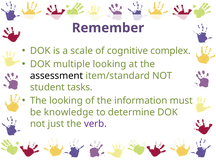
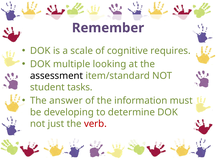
complex: complex -> requires (171, 51)
The looking: looking -> answer (66, 101)
knowledge: knowledge -> developing (69, 112)
verb colour: purple -> red (95, 124)
